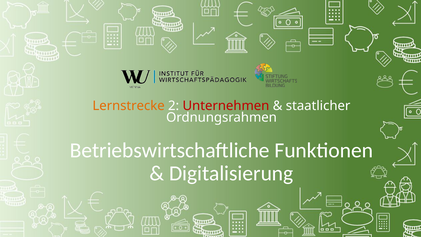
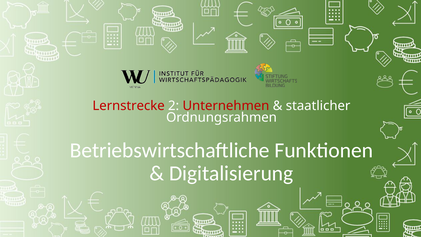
Lernstrecke colour: orange -> red (129, 106)
